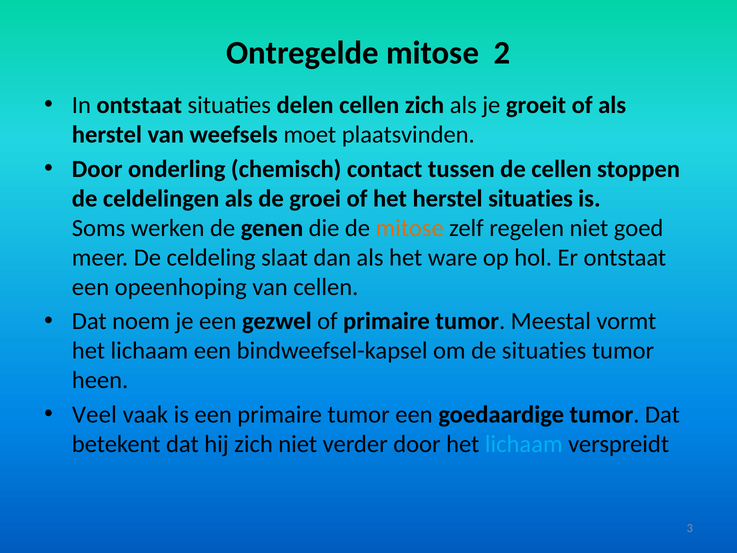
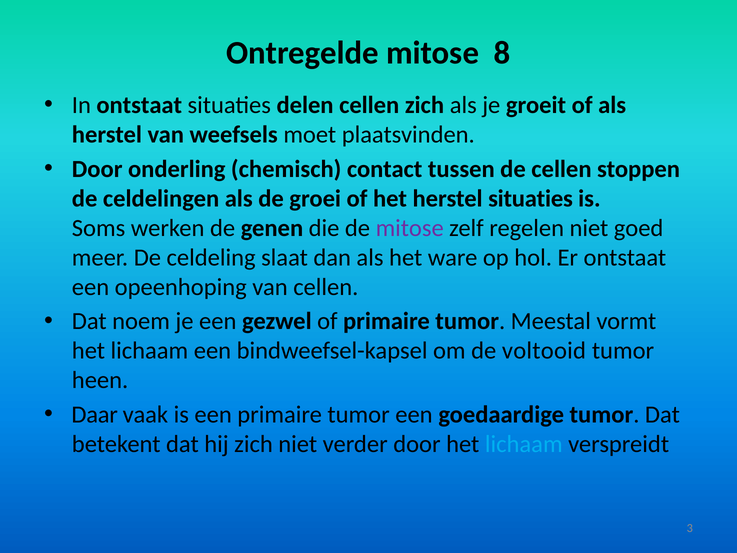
2: 2 -> 8 (502, 53)
mitose colour: orange -> purple (410, 228)
de situaties: situaties -> voltooid (544, 351)
Veel: Veel -> Daar (95, 415)
